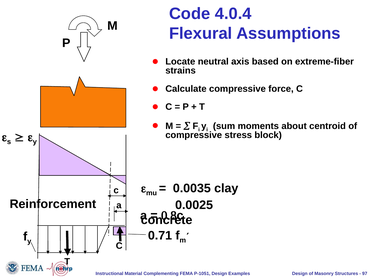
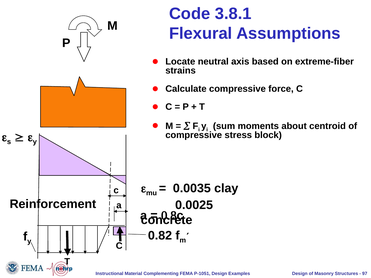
4.0.4: 4.0.4 -> 3.8.1 (233, 14)
0.71: 0.71 -> 0.82 (160, 236)
